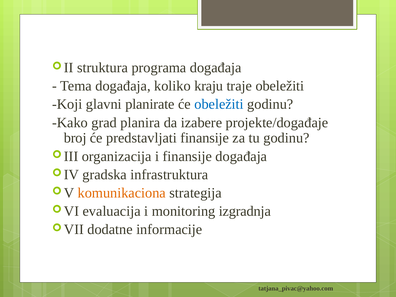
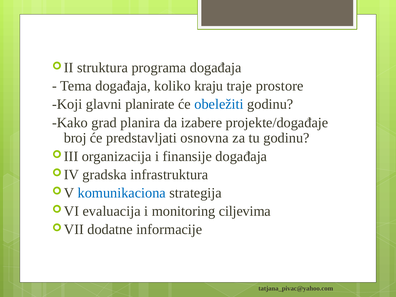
traje obeležiti: obeležiti -> prostore (280, 86)
predstavljati finansije: finansije -> osnovna (205, 138)
komunikaciona colour: orange -> blue (122, 193)
izgradnja: izgradnja -> ciljevima (245, 211)
